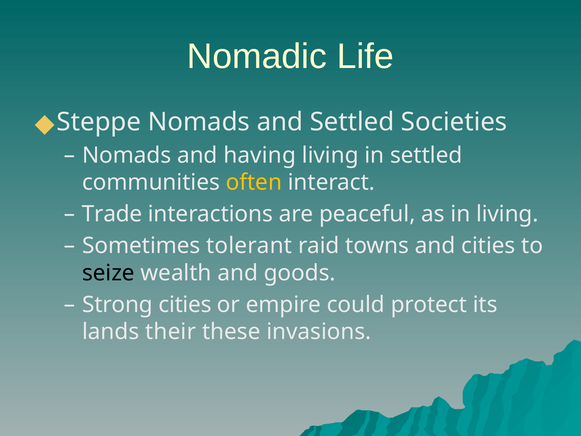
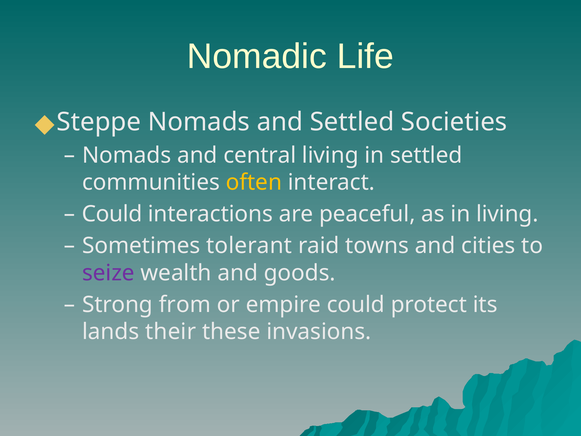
having: having -> central (260, 155)
Trade: Trade -> Could (112, 214)
seize colour: black -> purple (108, 273)
Strong cities: cities -> from (185, 304)
